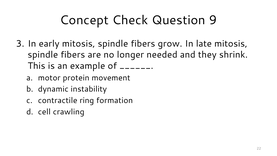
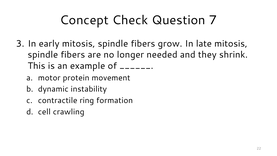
9: 9 -> 7 (213, 20)
